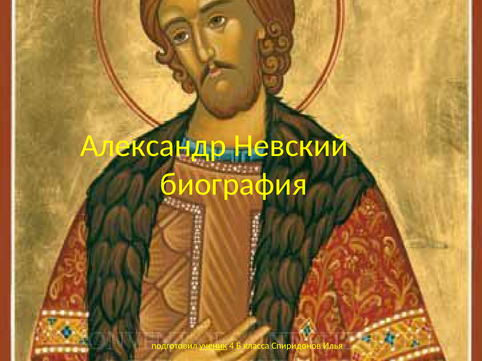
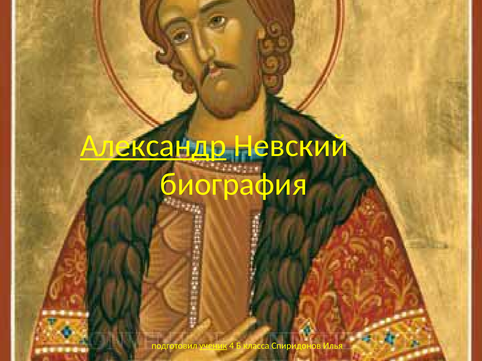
Александр underline: none -> present (153, 146)
